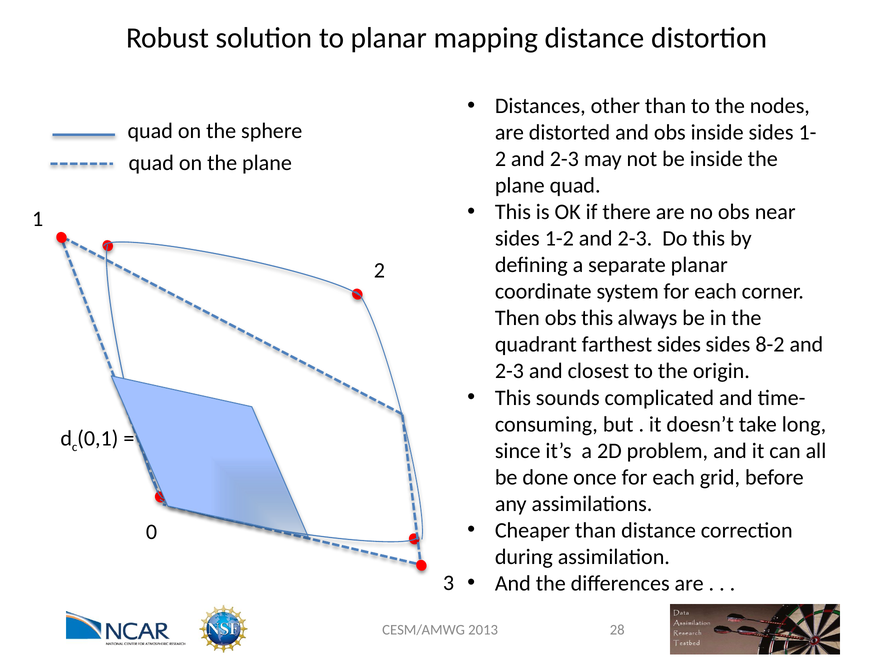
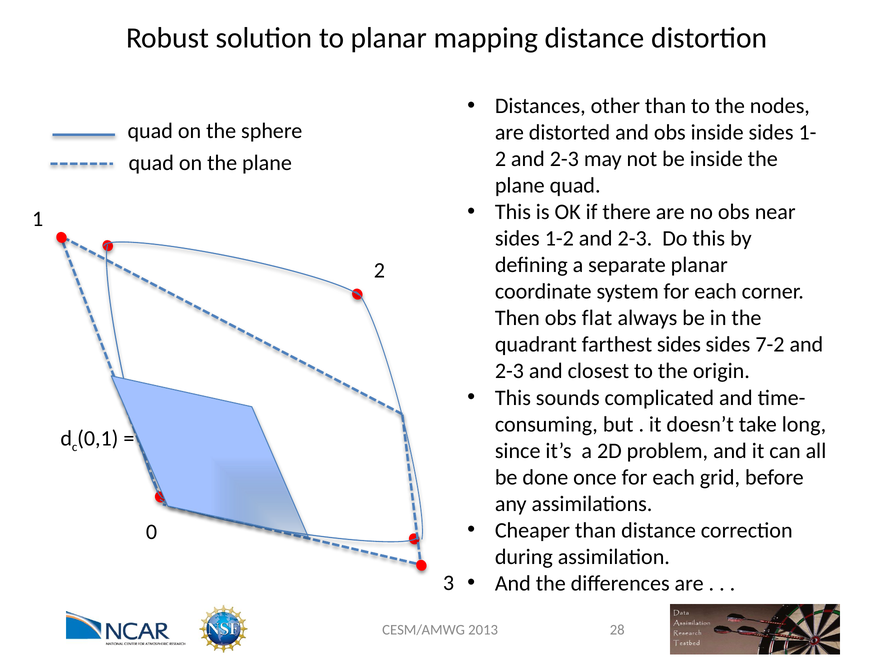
obs this: this -> flat (597, 318)
8-2: 8-2 -> 7-2 (770, 345)
